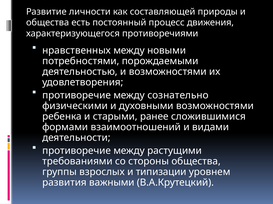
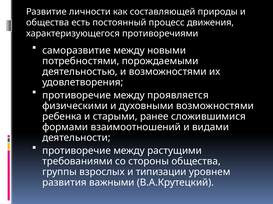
нравственных: нравственных -> саморазвитие (77, 51)
сознательно: сознательно -> проявляется (178, 96)
